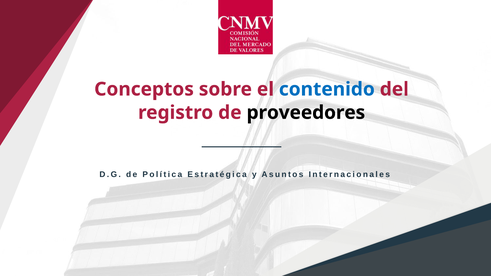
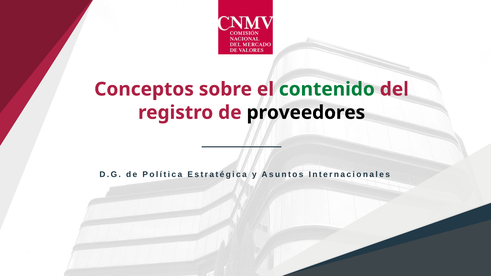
contenido colour: blue -> green (327, 89)
